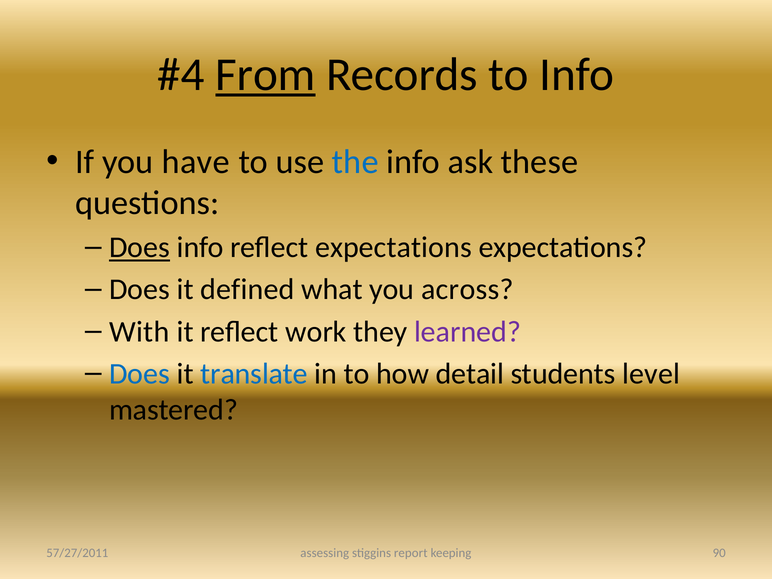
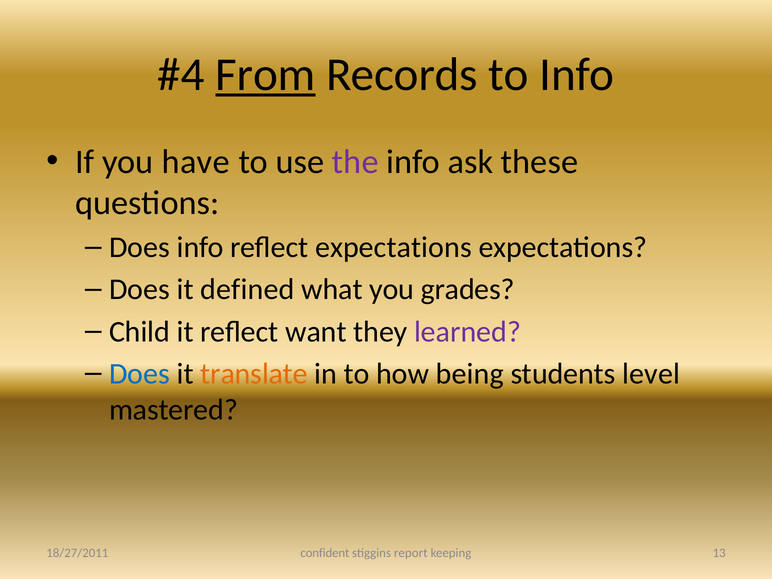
the colour: blue -> purple (355, 162)
Does underline: present -> none (139, 247)
across: across -> grades (468, 290)
With: With -> Child (140, 332)
work: work -> want (316, 332)
translate colour: blue -> orange (254, 374)
detail: detail -> being (470, 374)
assessing: assessing -> confident (325, 553)
90: 90 -> 13 (719, 553)
57/27/2011: 57/27/2011 -> 18/27/2011 (77, 553)
